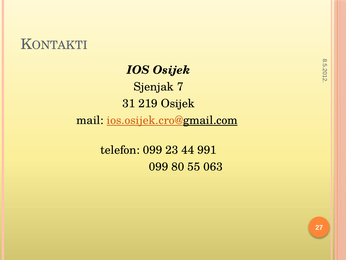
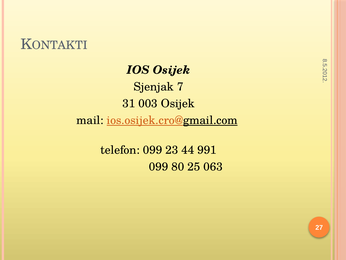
219: 219 -> 003 (148, 103)
55: 55 -> 25 (194, 167)
